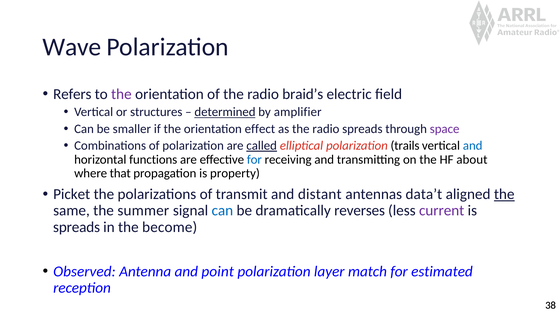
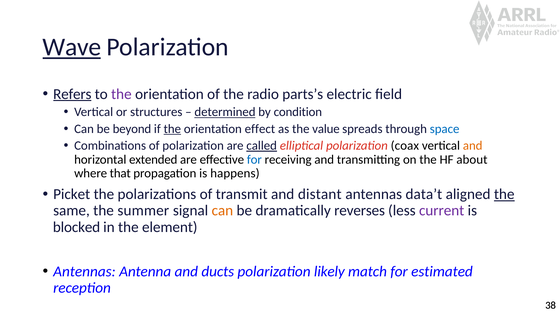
Wave underline: none -> present (72, 47)
Refers underline: none -> present (72, 94)
braid’s: braid’s -> parts’s (303, 94)
amplifier: amplifier -> condition (298, 112)
smaller: smaller -> beyond (132, 129)
the underline: none -> present (172, 129)
as the radio: radio -> value (326, 129)
space colour: purple -> blue (445, 129)
trails: trails -> coax (405, 146)
and colour: blue -> orange (473, 146)
functions: functions -> extended (153, 159)
property: property -> happens (235, 173)
can colour: blue -> orange (222, 211)
spreads: spreads -> blocked (77, 227)
become: become -> element (170, 227)
Observed: Observed -> Antennas (84, 271)
point: point -> ducts (218, 271)
layer: layer -> likely (329, 271)
